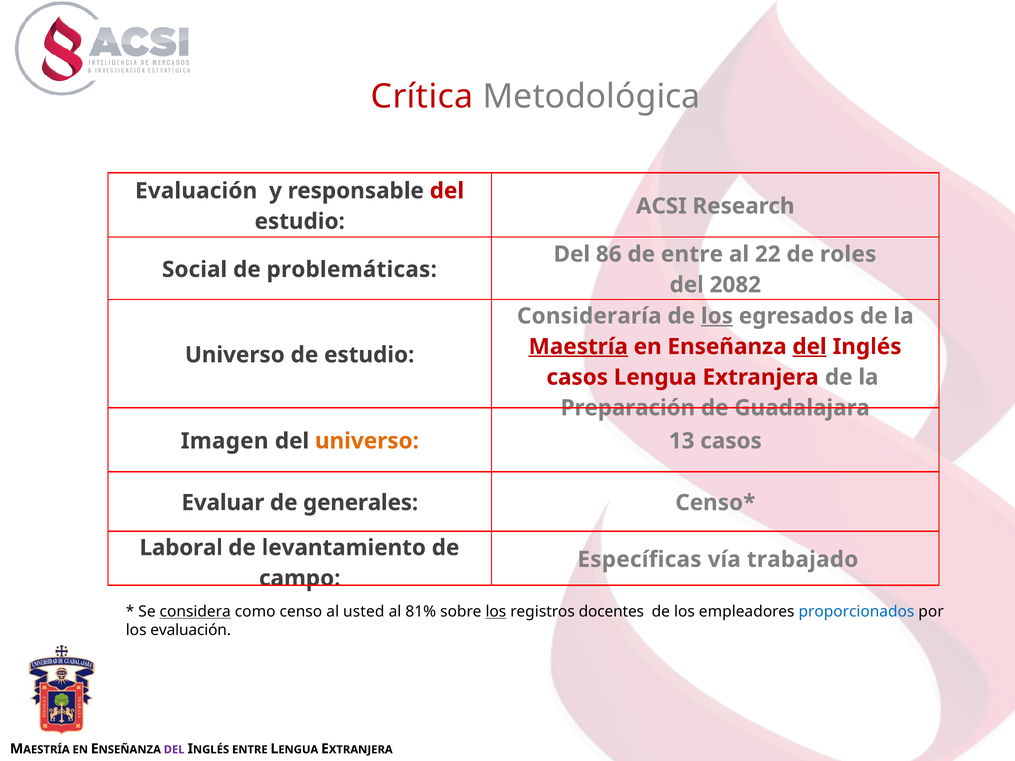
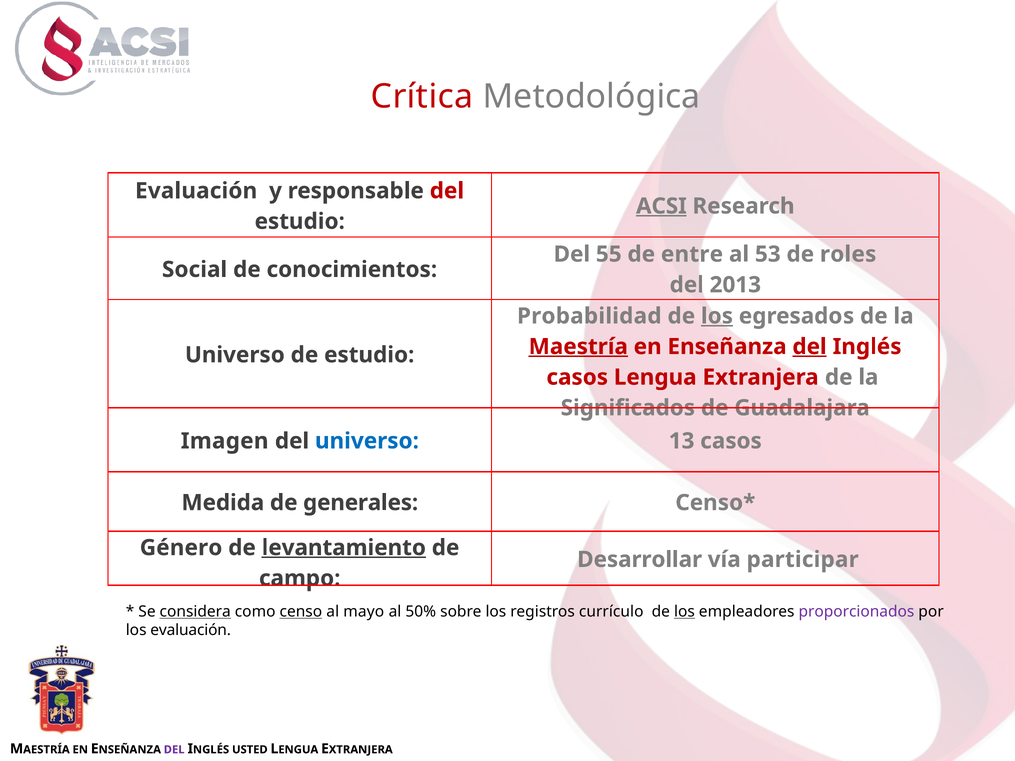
ACSI underline: none -> present (661, 206)
86: 86 -> 55 (609, 254)
22: 22 -> 53 (768, 254)
problemáticas: problemáticas -> conocimientos (352, 270)
2082: 2082 -> 2013 (735, 285)
Consideraría: Consideraría -> Probabilidad (589, 316)
Preparación: Preparación -> Significados (628, 408)
universo colour: orange -> blue (367, 441)
Evaluar: Evaluar -> Medida (223, 503)
Laboral: Laboral -> Género (181, 548)
levantamiento underline: none -> present (344, 548)
Específicas: Específicas -> Desarrollar (640, 560)
trabajado: trabajado -> participar (803, 560)
censo underline: none -> present (301, 612)
usted: usted -> mayo (364, 612)
81%: 81% -> 50% (421, 612)
los underline: present -> none (496, 612)
docentes: docentes -> currículo (611, 612)
los underline: none -> present (684, 612)
proporcionados colour: blue -> purple (856, 612)
INGLÉS ENTRE: ENTRE -> USTED (250, 750)
